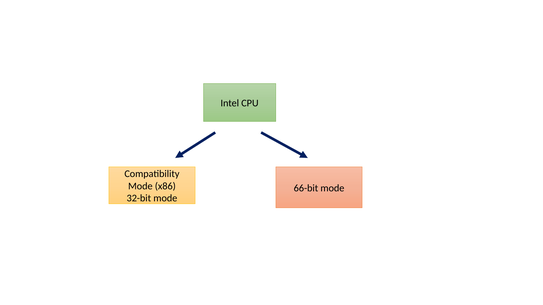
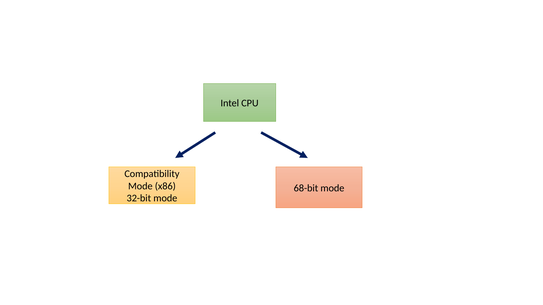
66-bit: 66-bit -> 68-bit (306, 188)
